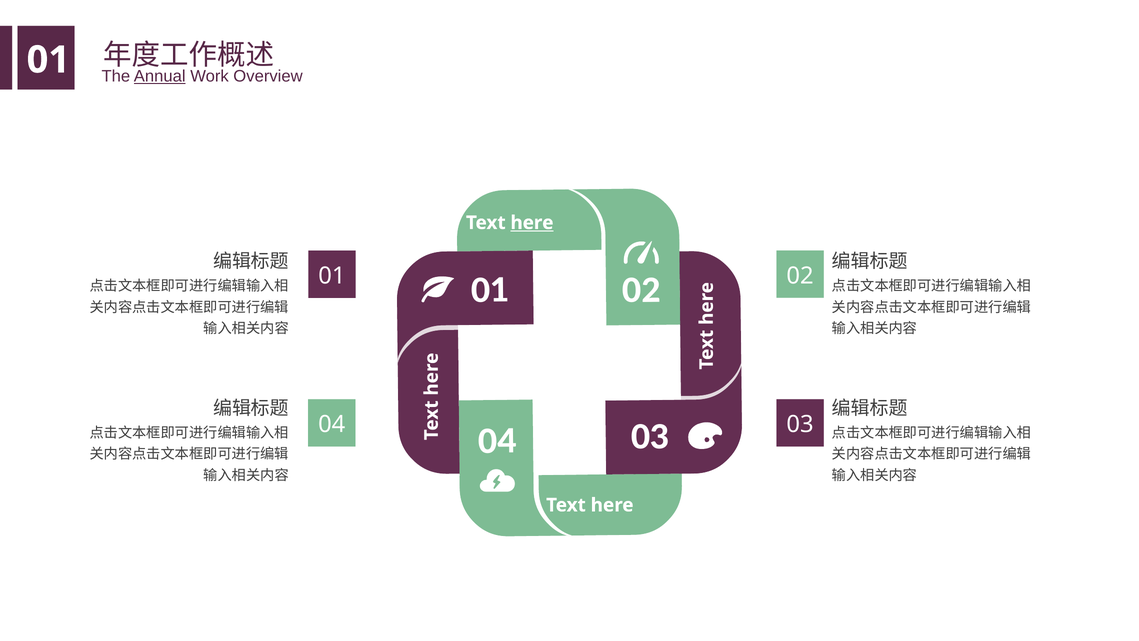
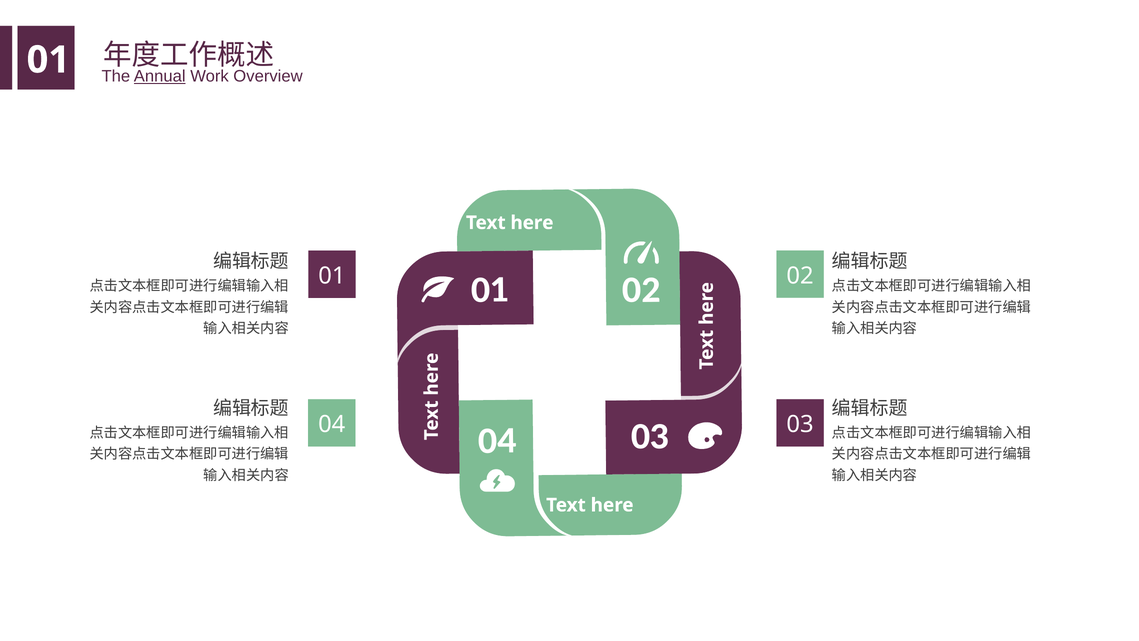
here underline: present -> none (532, 223)
